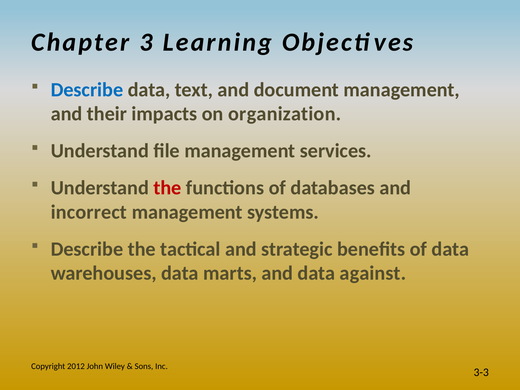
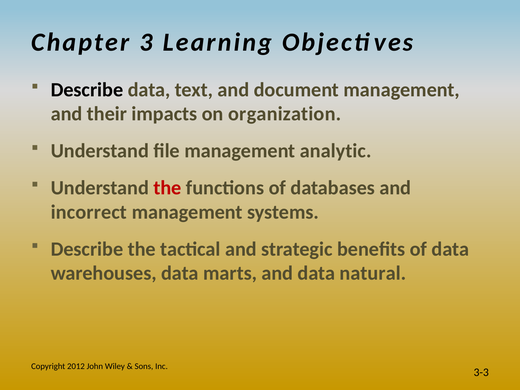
Describe colour: blue -> black (87, 90)
services: services -> analytic (336, 151)
against: against -> natural (373, 273)
